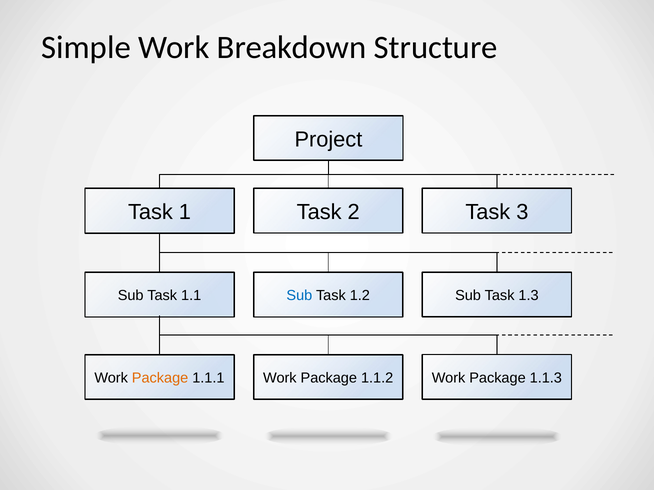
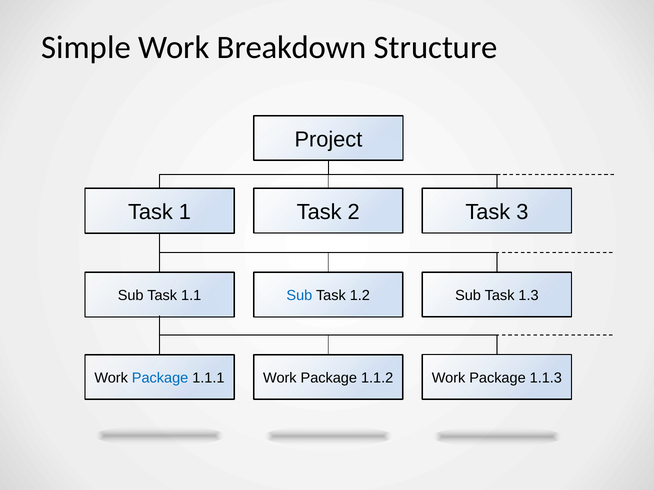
Package colour: orange -> blue (160, 378)
